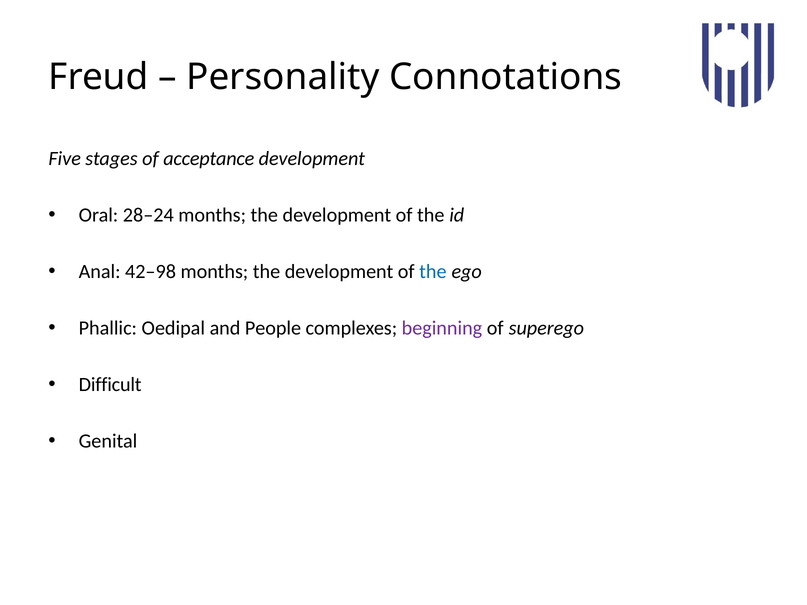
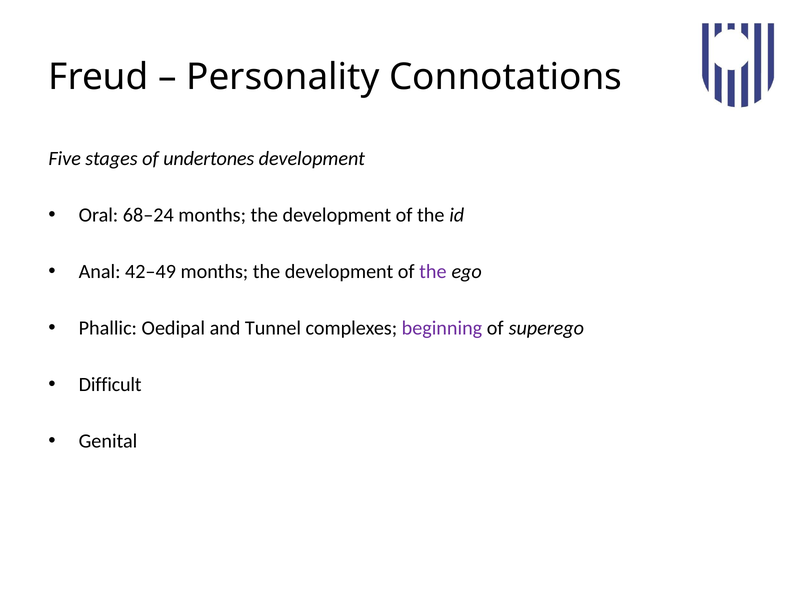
acceptance: acceptance -> undertones (209, 159)
28–24: 28–24 -> 68–24 (148, 215)
42–98: 42–98 -> 42–49 (151, 272)
the colour: blue -> purple (433, 272)
People: People -> Tunnel (273, 328)
